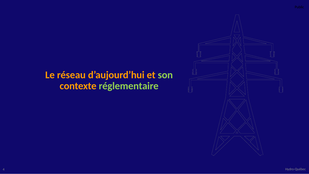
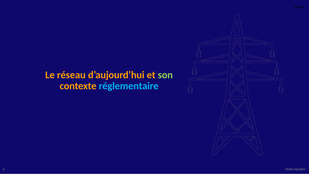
réglementaire colour: light green -> light blue (129, 86)
